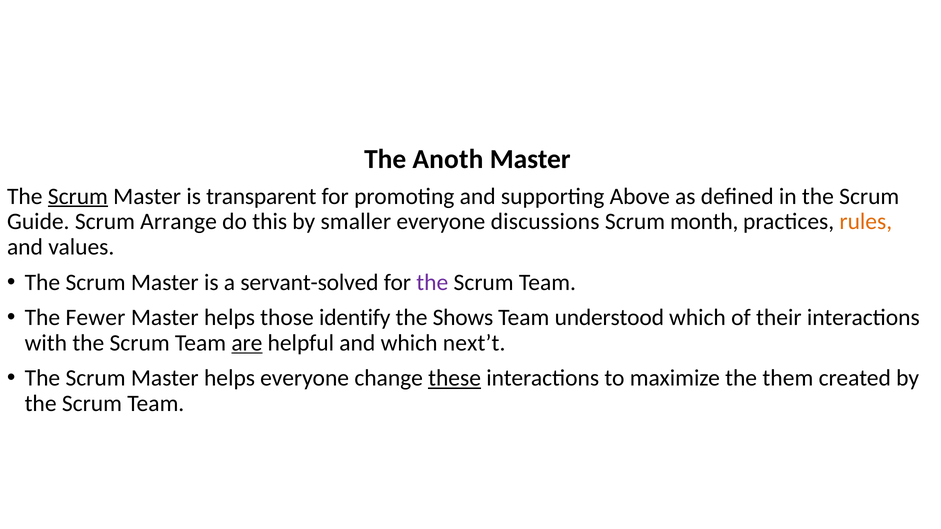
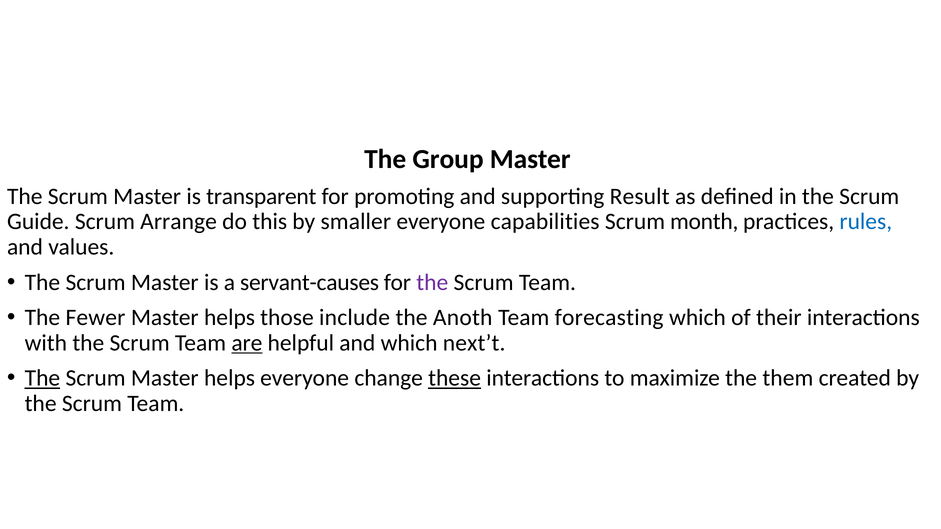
Anoth: Anoth -> Group (448, 159)
Scrum underline: present -> none (78, 196)
Above: Above -> Result (640, 196)
discussions: discussions -> capabilities (545, 222)
rules colour: orange -> blue (866, 222)
servant-solved: servant-solved -> servant-causes (310, 282)
identify: identify -> include (355, 318)
Shows: Shows -> Anoth (463, 318)
understood: understood -> forecasting (609, 318)
The underline: none -> present (42, 378)
